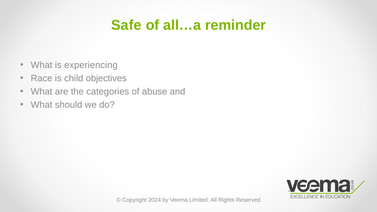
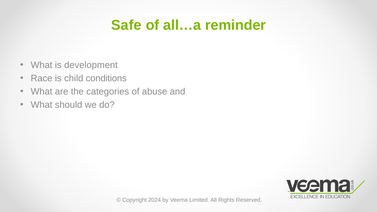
experiencing: experiencing -> development (91, 65)
objectives: objectives -> conditions (106, 78)
